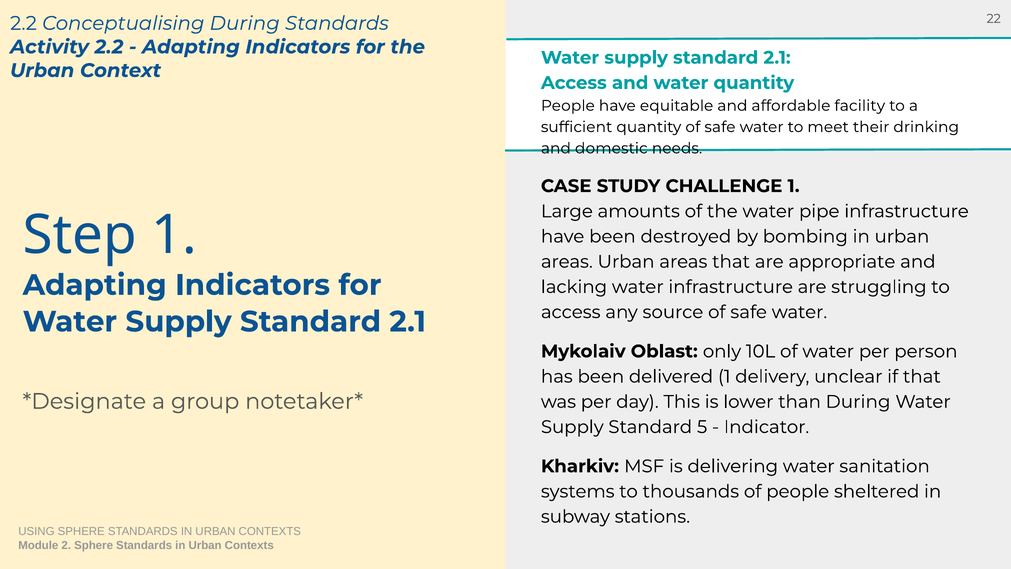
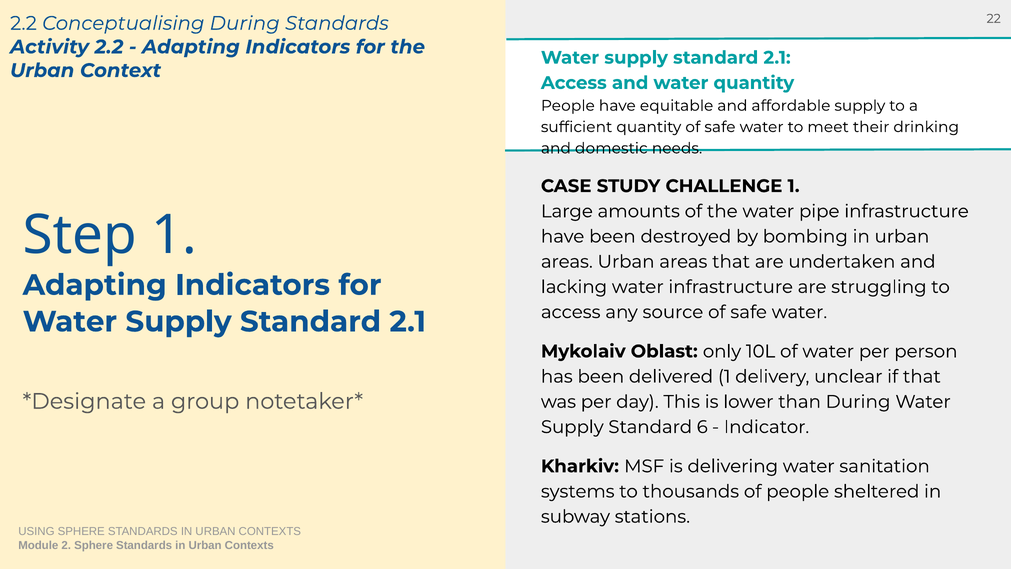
affordable facility: facility -> supply (860, 106)
appropriate: appropriate -> undertaken (842, 262)
5: 5 -> 6 (702, 427)
